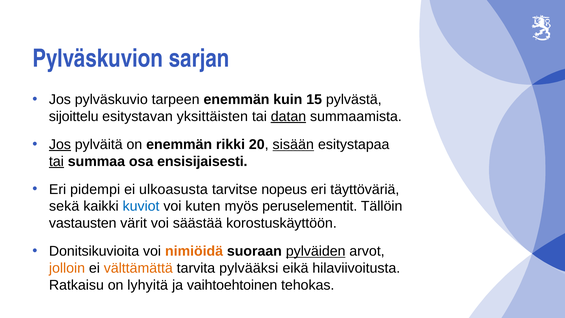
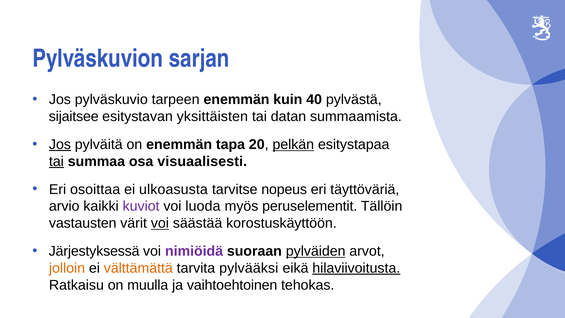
15: 15 -> 40 (314, 99)
sijoittelu: sijoittelu -> sijaitsee (74, 116)
datan underline: present -> none (288, 116)
rikki: rikki -> tapa (230, 144)
sisään: sisään -> pelkän (293, 144)
ensisijaisesti: ensisijaisesti -> visuaalisesti (202, 161)
pidempi: pidempi -> osoittaa (95, 189)
sekä: sekä -> arvio (64, 206)
kuviot colour: blue -> purple (141, 206)
kuten: kuten -> luoda (203, 206)
voi underline: none -> present (160, 223)
Donitsikuvioita: Donitsikuvioita -> Järjestyksessä (94, 251)
nimiöidä colour: orange -> purple (194, 251)
hilaviivoitusta underline: none -> present (356, 268)
lyhyitä: lyhyitä -> muulla (148, 285)
